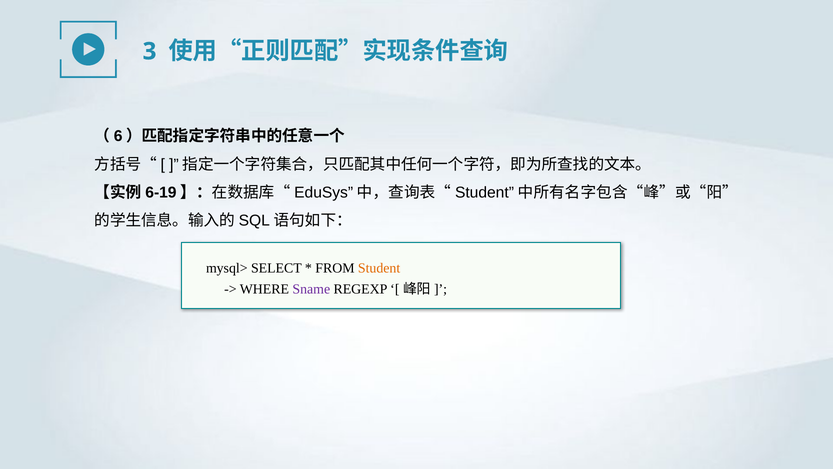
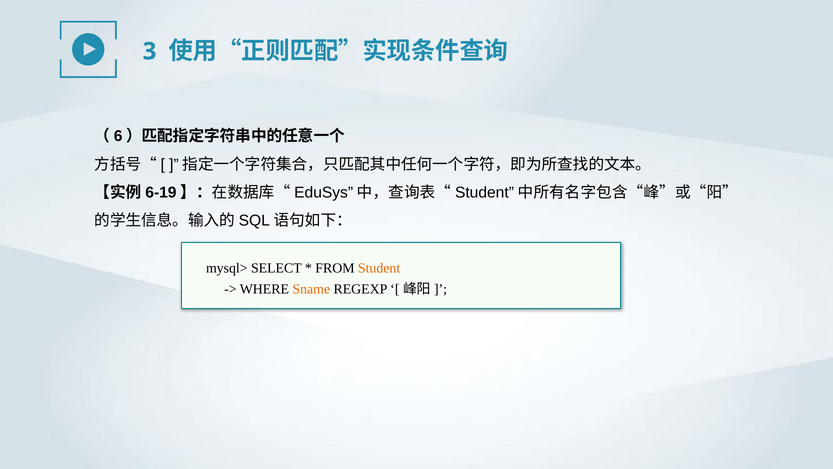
Sname colour: purple -> orange (311, 289)
